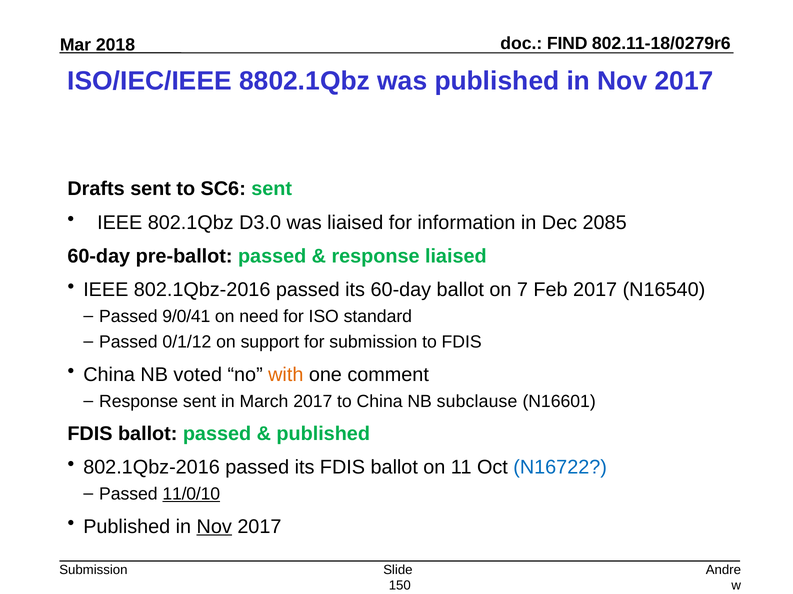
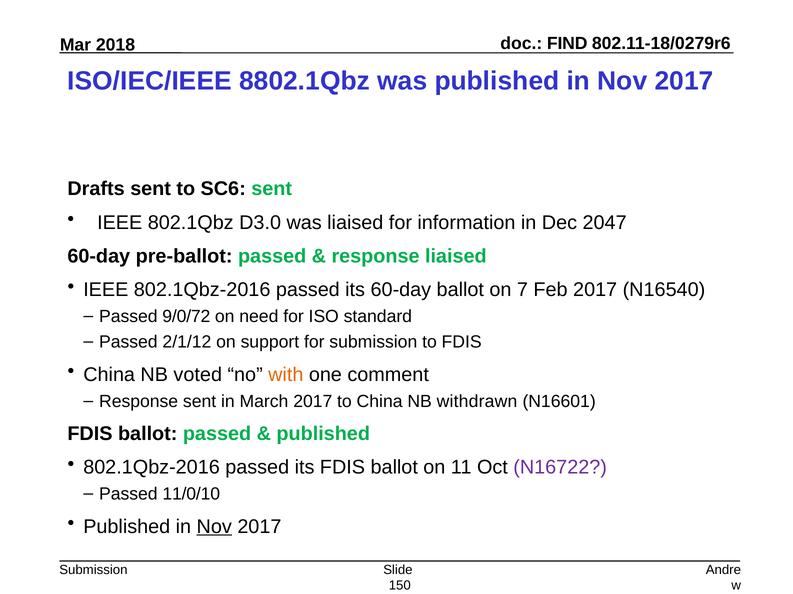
2085: 2085 -> 2047 (605, 223)
9/0/41: 9/0/41 -> 9/0/72 (186, 317)
0/1/12: 0/1/12 -> 2/1/12 (187, 342)
subclause: subclause -> withdrawn (477, 402)
N16722 colour: blue -> purple (560, 468)
11/0/10 underline: present -> none (191, 495)
